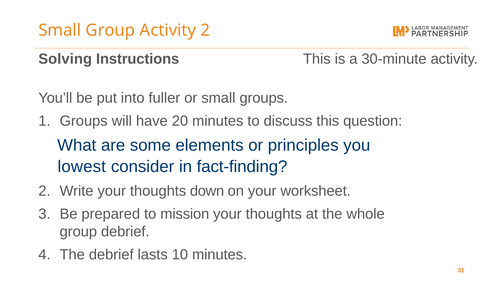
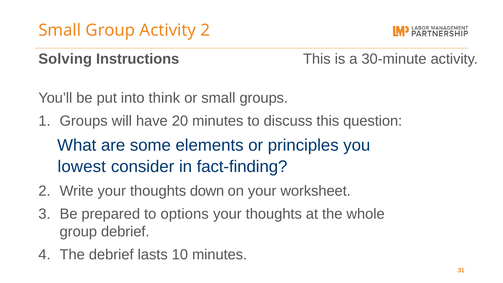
fuller: fuller -> think (164, 98)
mission: mission -> options (185, 214)
